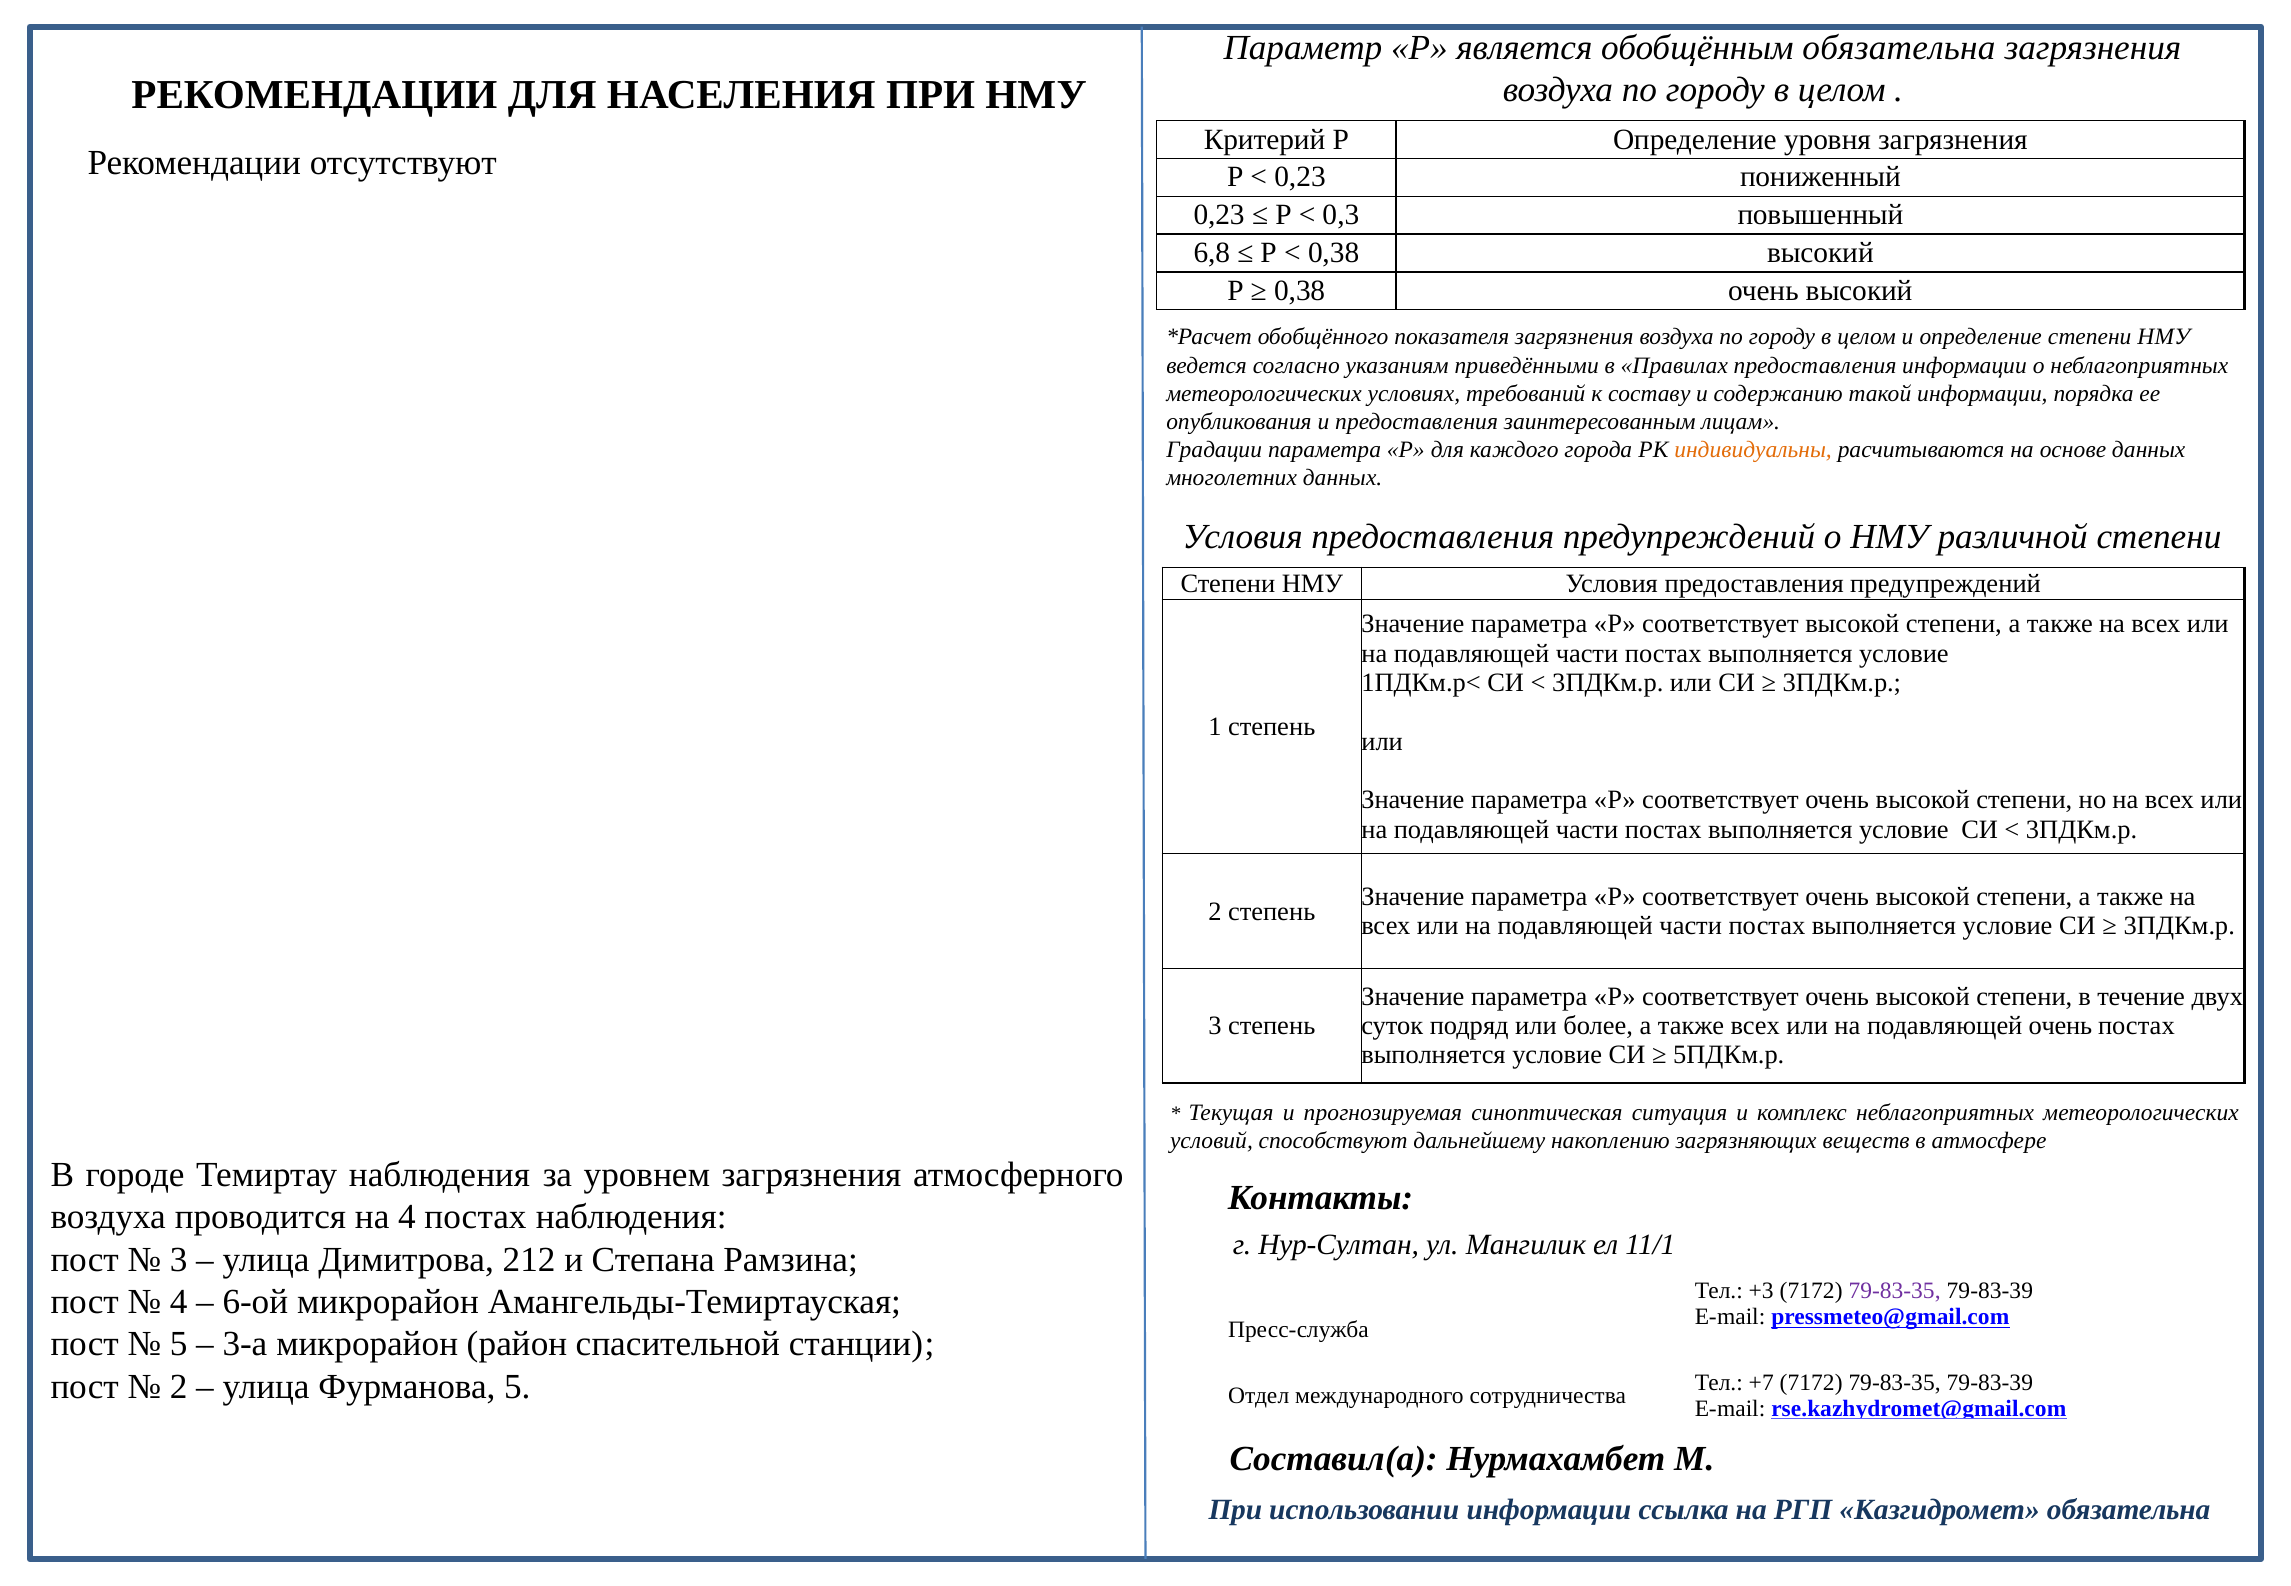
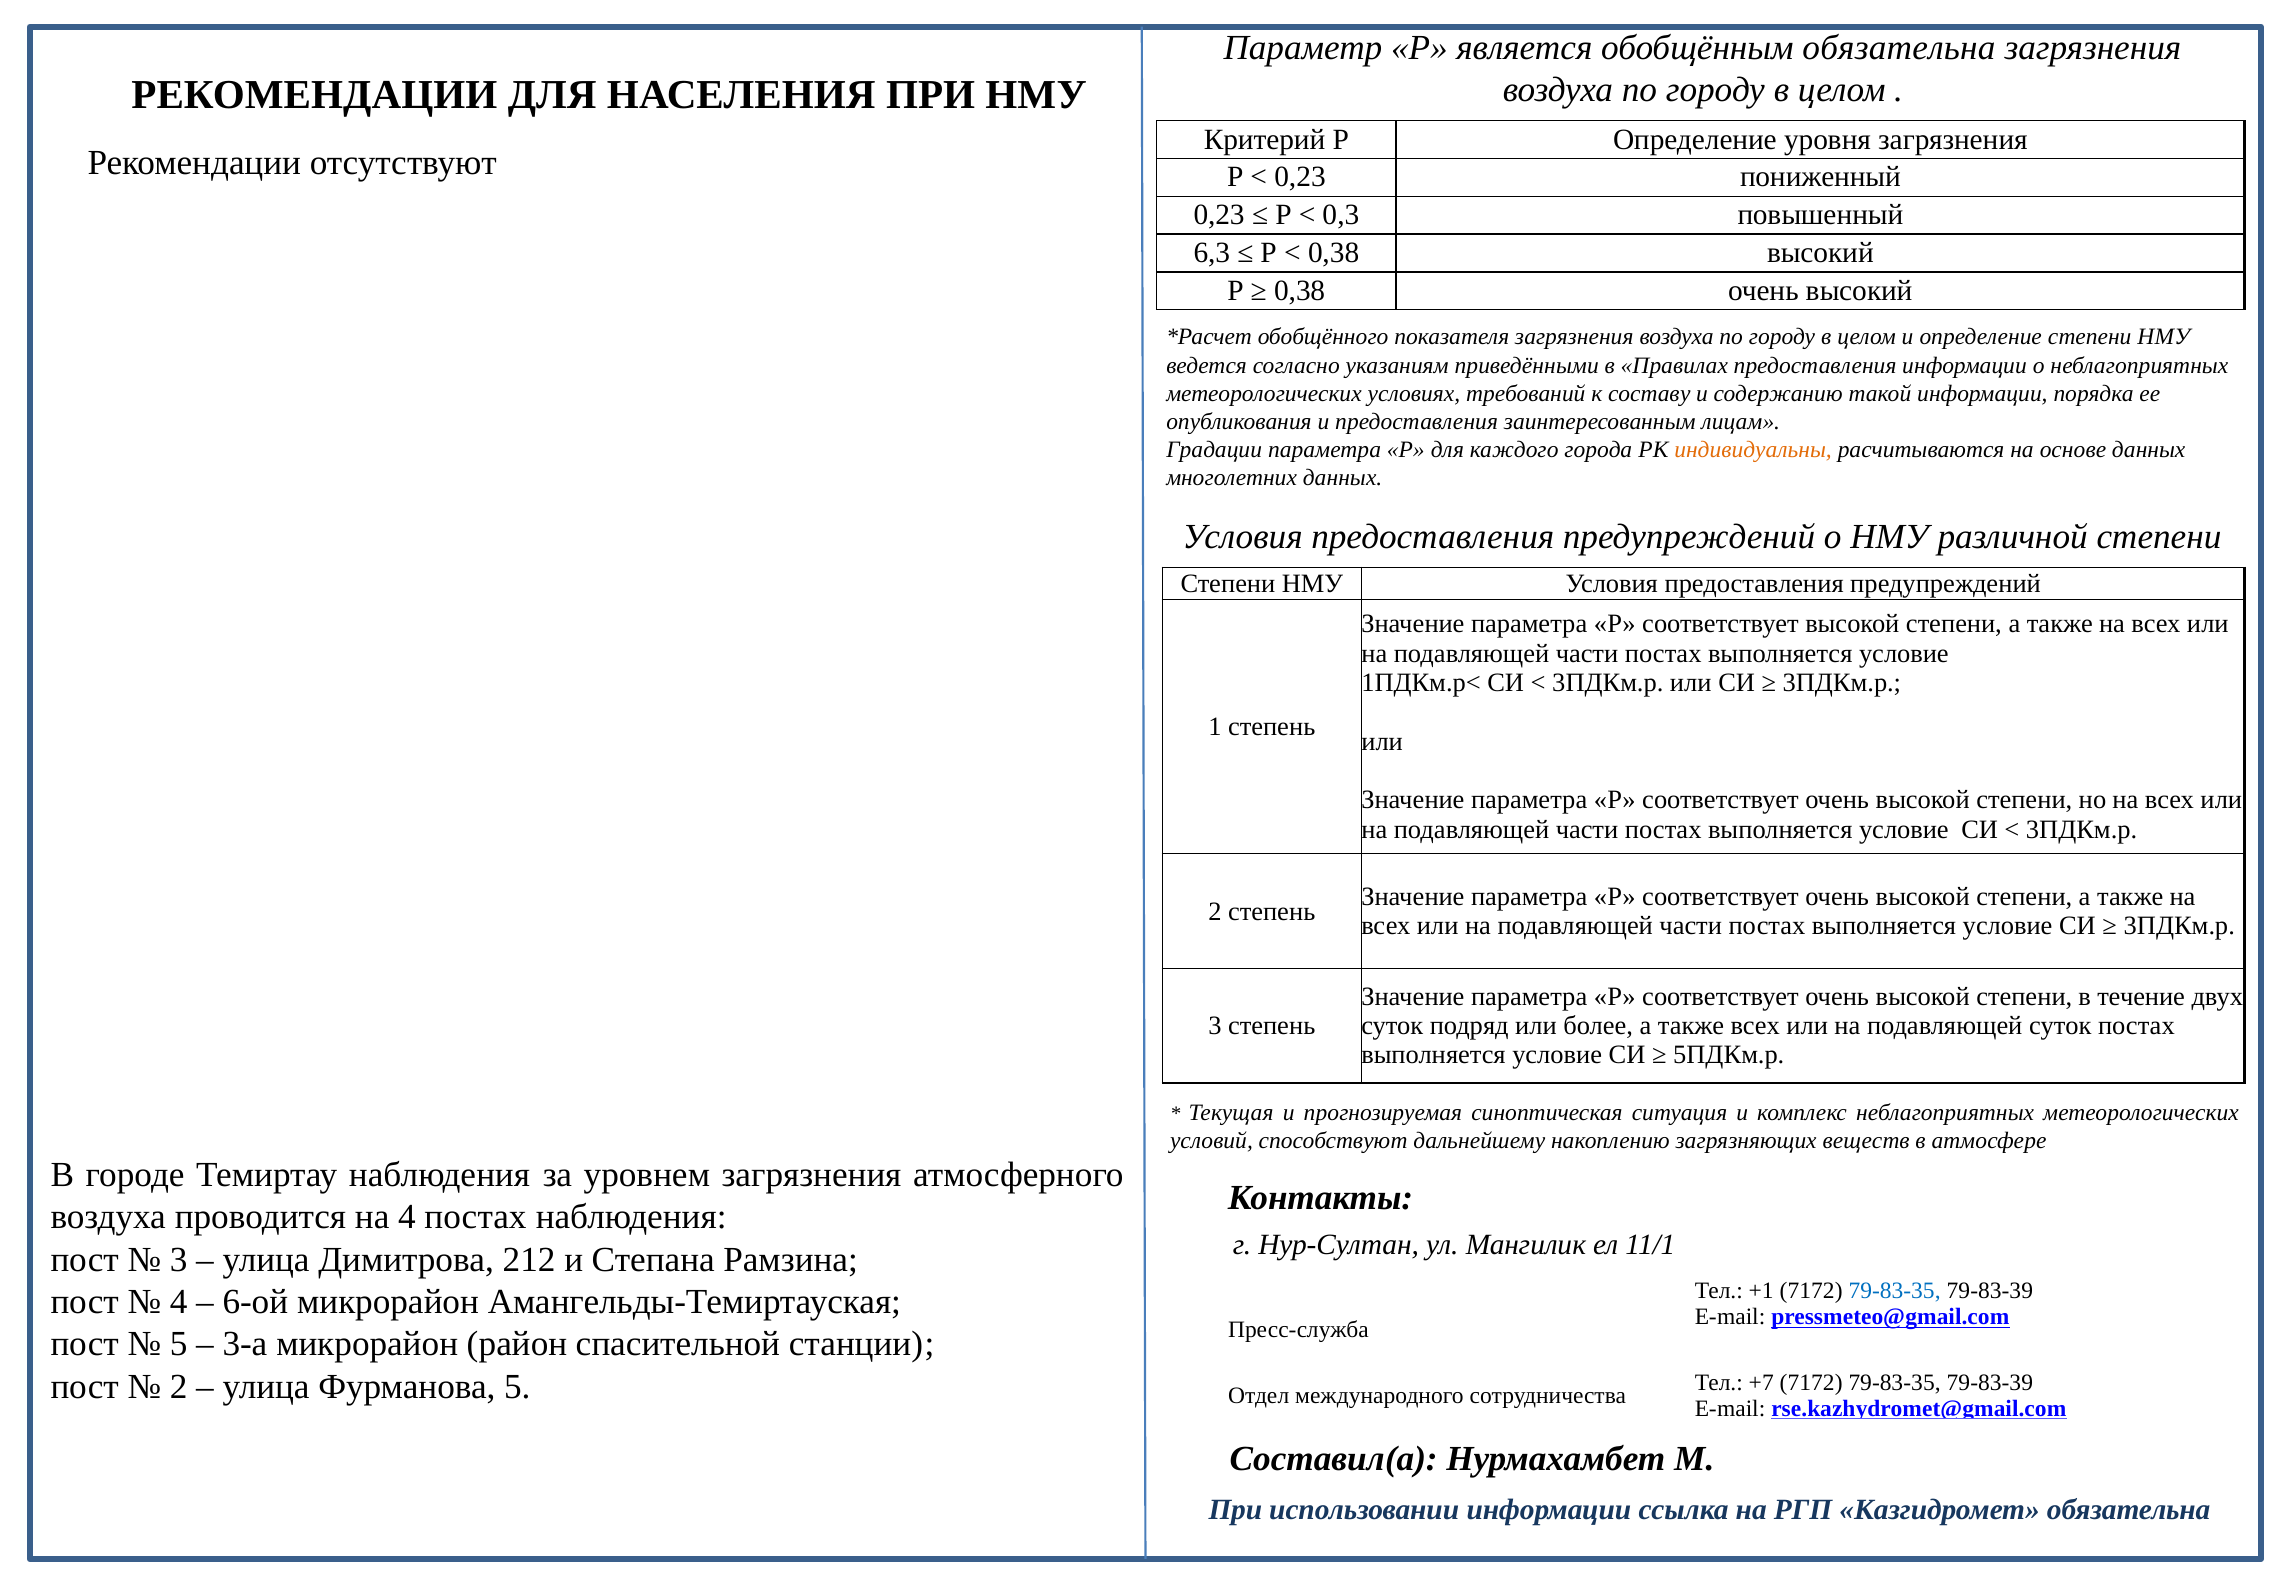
6,8: 6,8 -> 6,3 (1212, 253)
подавляющей очень: очень -> суток (2060, 1026)
+3: +3 -> +1 (1761, 1291)
79-83-35 colour: purple -> blue (1895, 1291)
